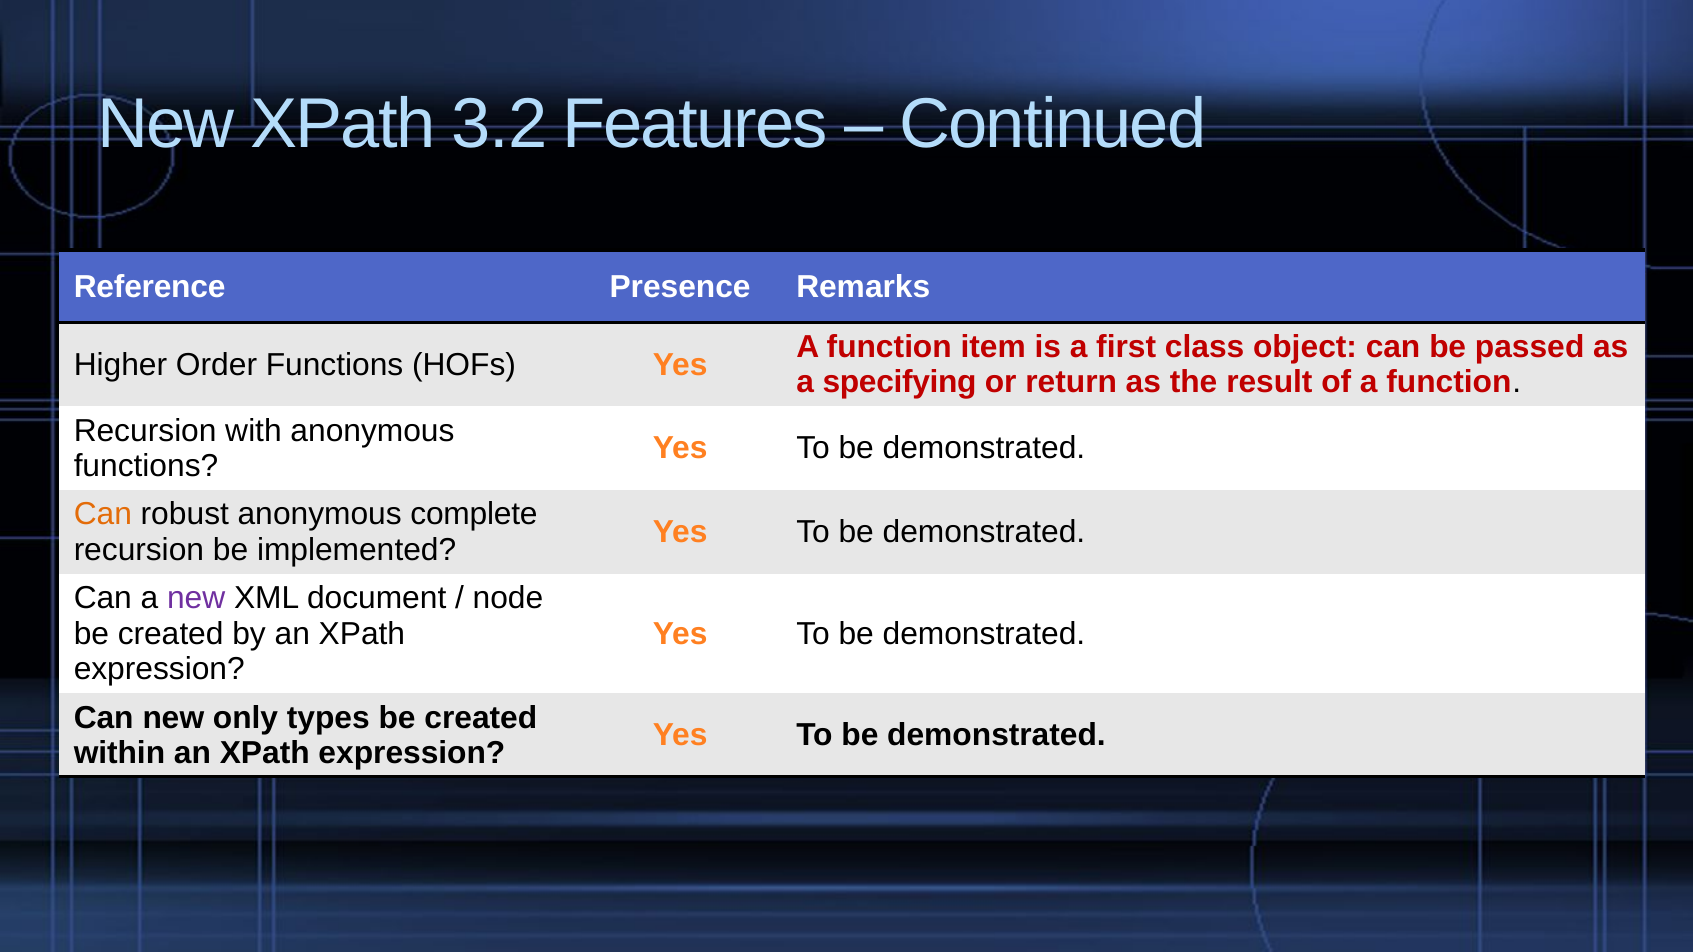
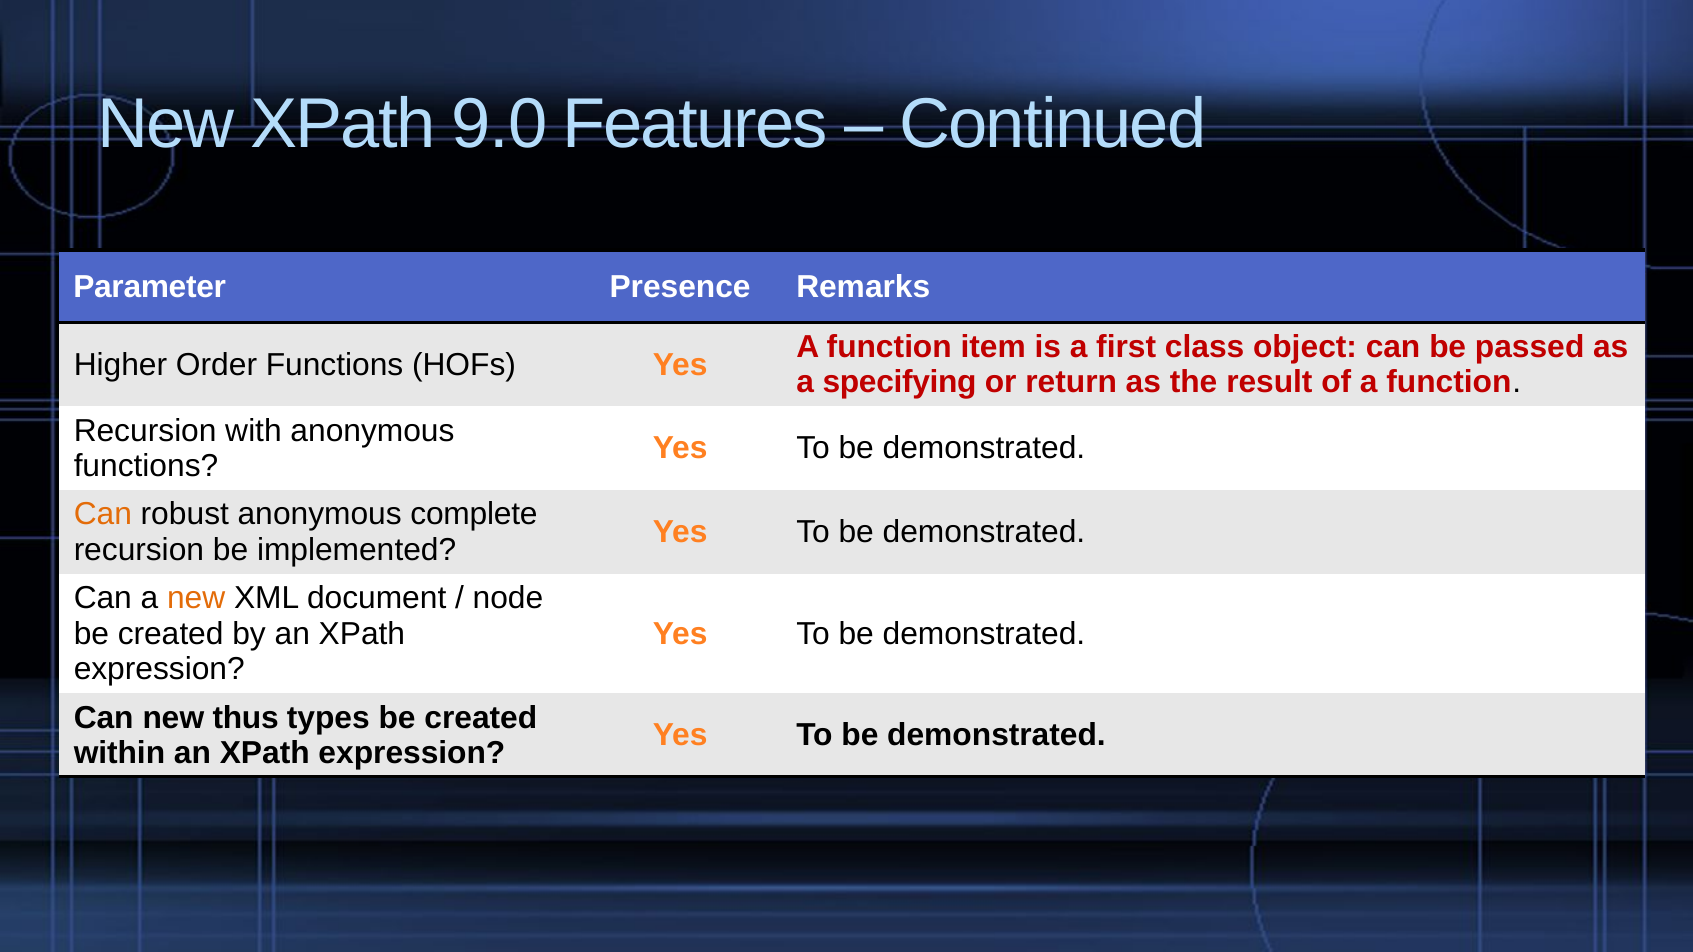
3.2: 3.2 -> 9.0 (499, 125)
Reference: Reference -> Parameter (150, 287)
new colour: purple -> orange (196, 598)
only: only -> thus (246, 718)
